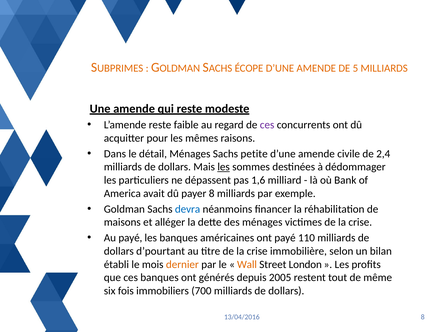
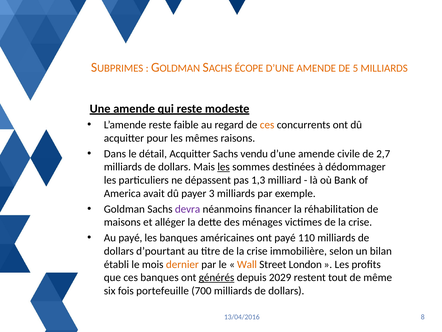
ces colour: purple -> orange (267, 125)
détail Ménages: Ménages -> Acquitter (190, 153)
petite: petite -> vendu (254, 153)
2,4: 2,4 -> 2,7 (383, 153)
1,6: 1,6 -> 1,3 (258, 180)
payer 8: 8 -> 3 (212, 193)
devra colour: blue -> purple (188, 209)
générés underline: none -> present (217, 277)
2005: 2005 -> 2029 (280, 277)
immobiliers: immobiliers -> portefeuille (163, 290)
